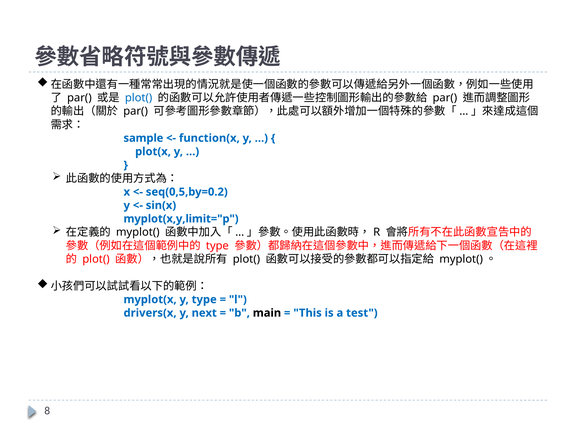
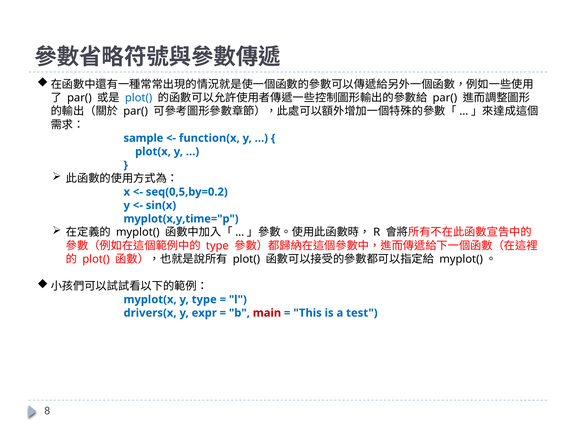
myplot(x,y,limit="p: myplot(x,y,limit="p -> myplot(x,y,time="p (181, 219)
next: next -> expr (204, 313)
main colour: black -> red (267, 313)
